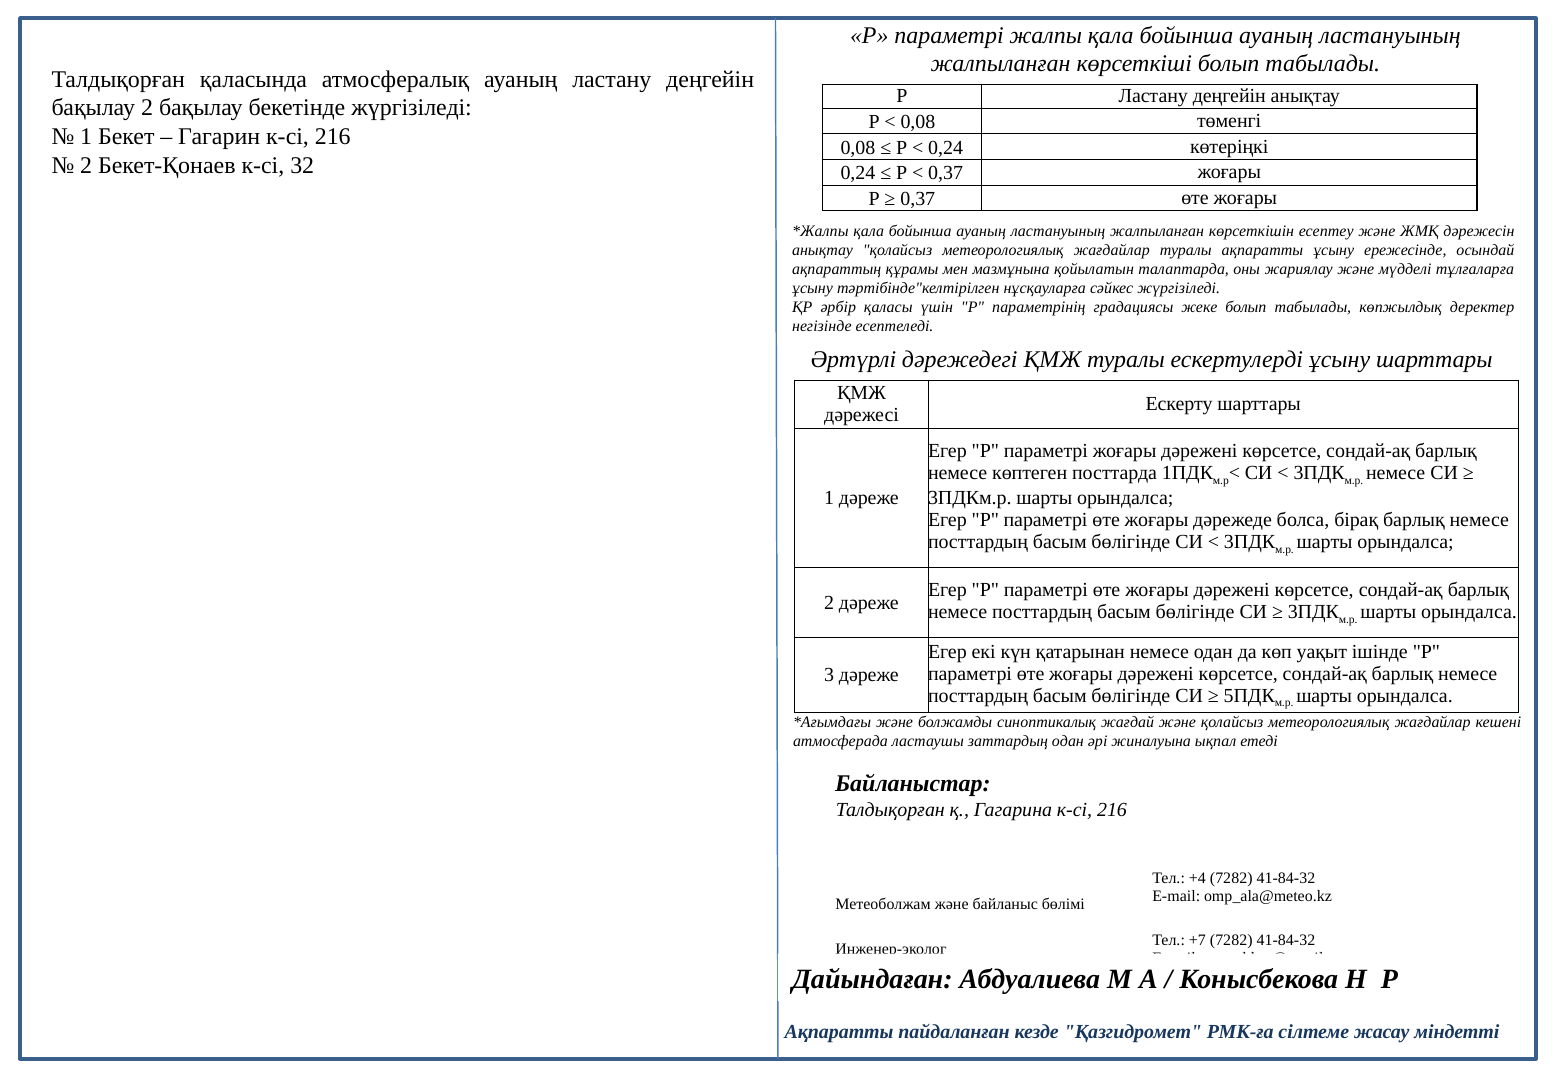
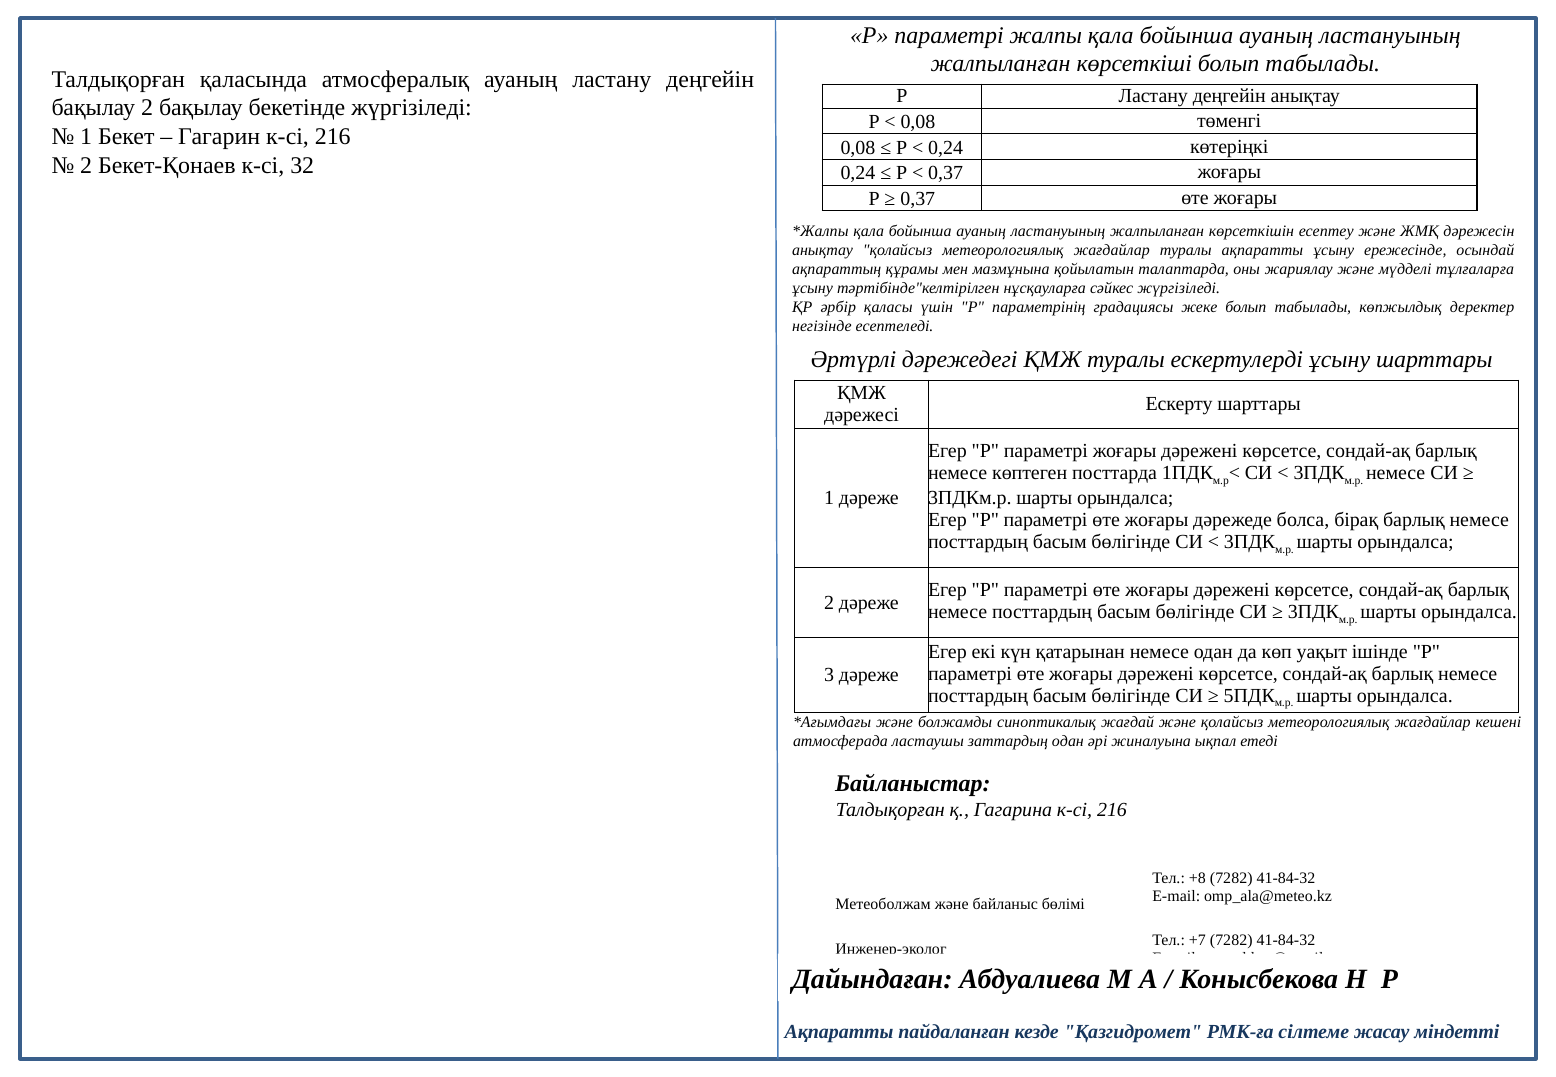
+4: +4 -> +8 (1197, 878)
